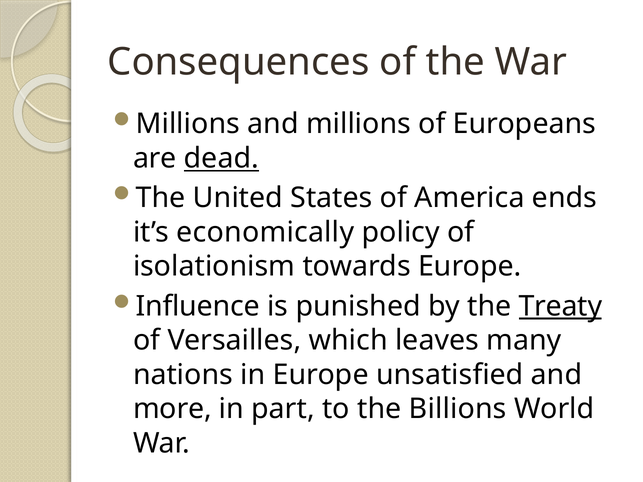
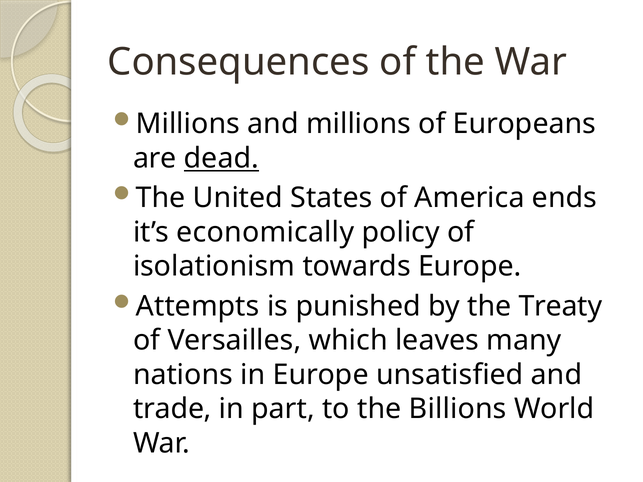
Influence: Influence -> Attempts (198, 306)
Treaty underline: present -> none (560, 306)
more: more -> trade (172, 409)
